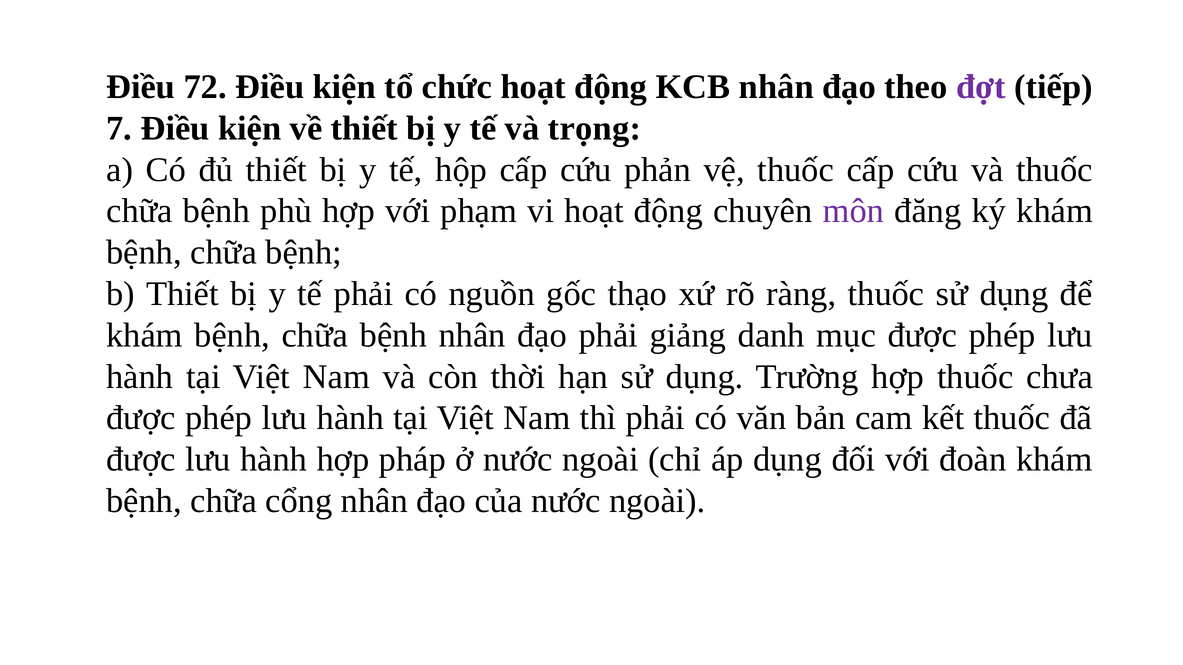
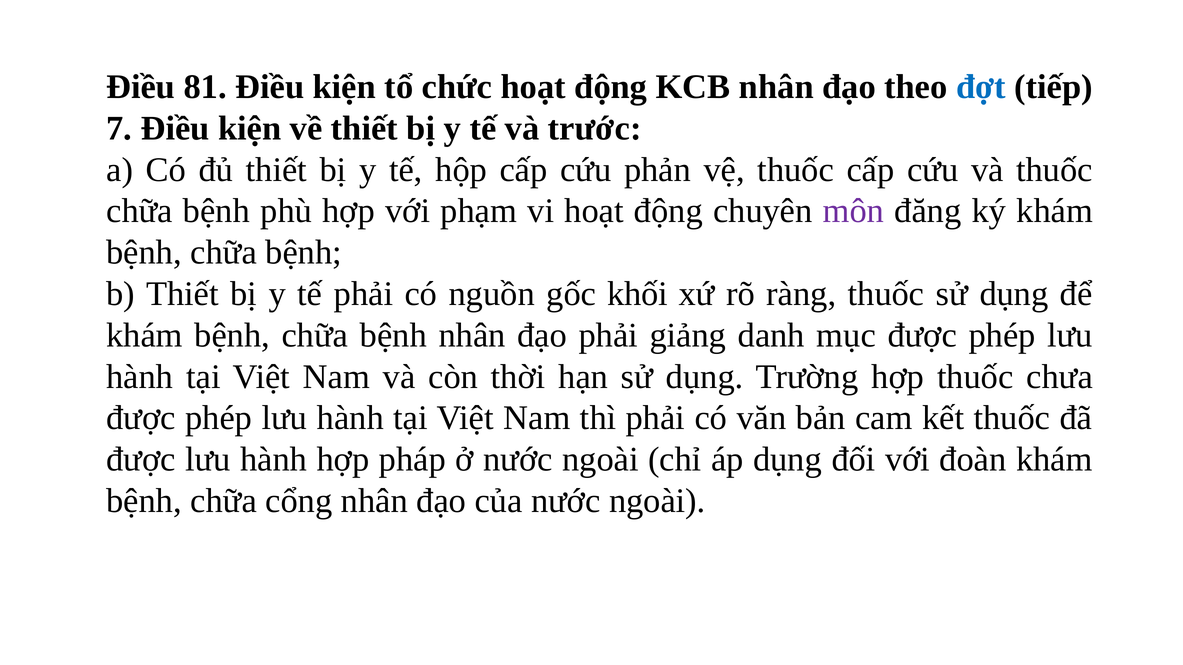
72: 72 -> 81 (205, 87)
đợt colour: purple -> blue (981, 87)
trọng: trọng -> trước (595, 128)
thạo: thạo -> khối (638, 294)
